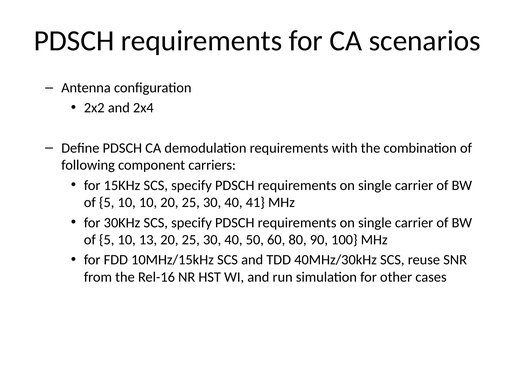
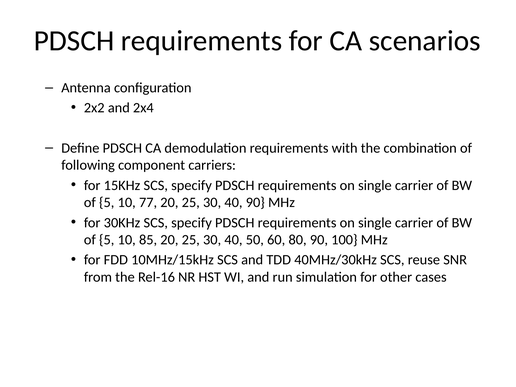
10 10: 10 -> 77 (148, 203)
40 41: 41 -> 90 (255, 203)
13: 13 -> 85 (148, 240)
